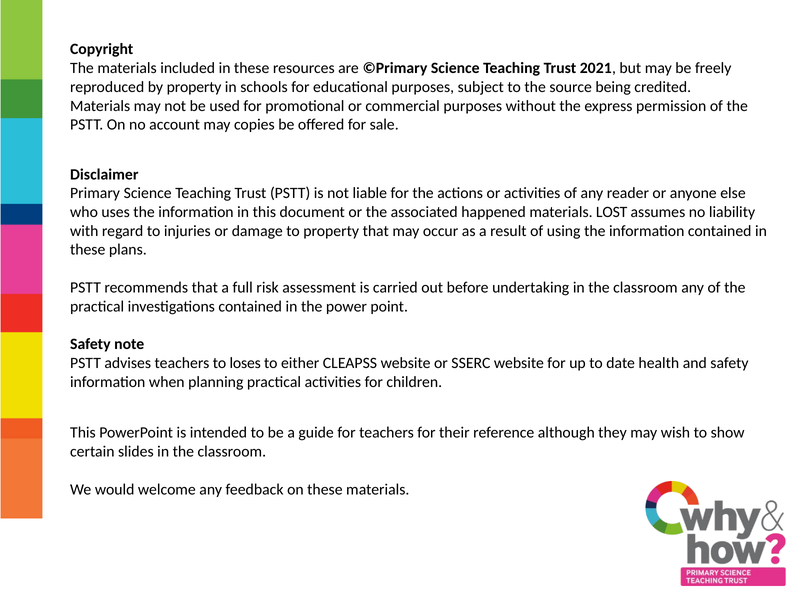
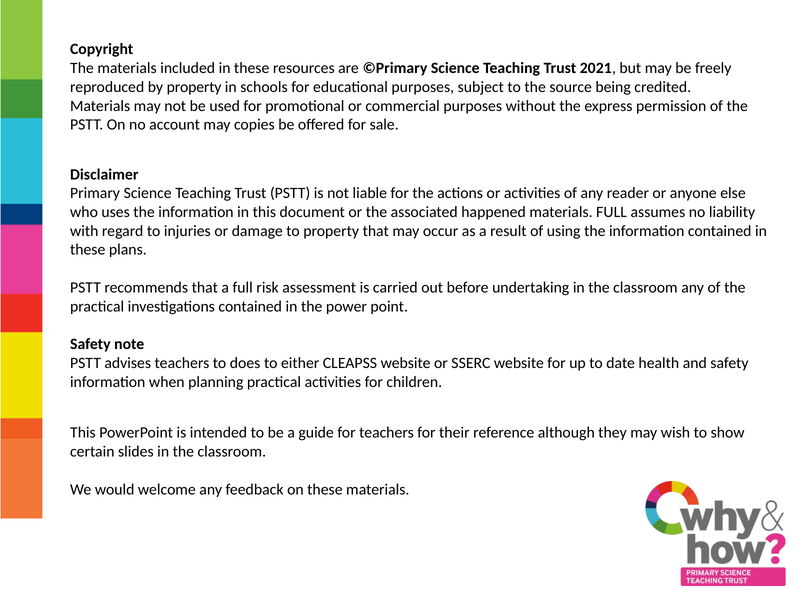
materials LOST: LOST -> FULL (612, 212)
loses: loses -> does (245, 363)
